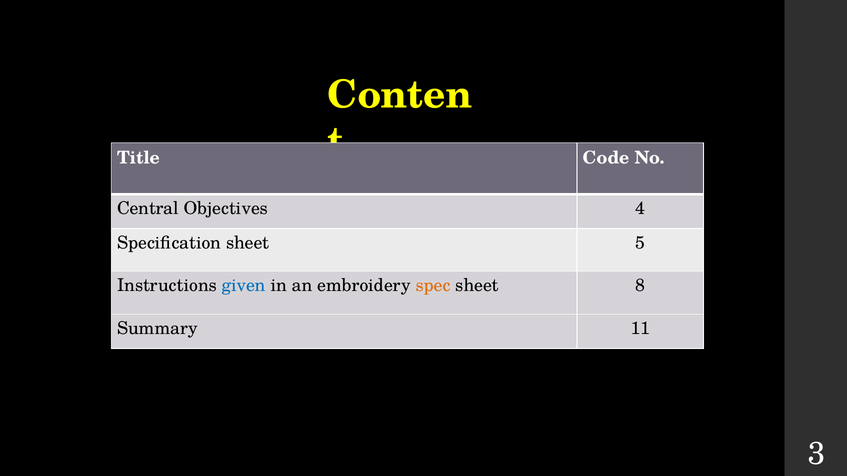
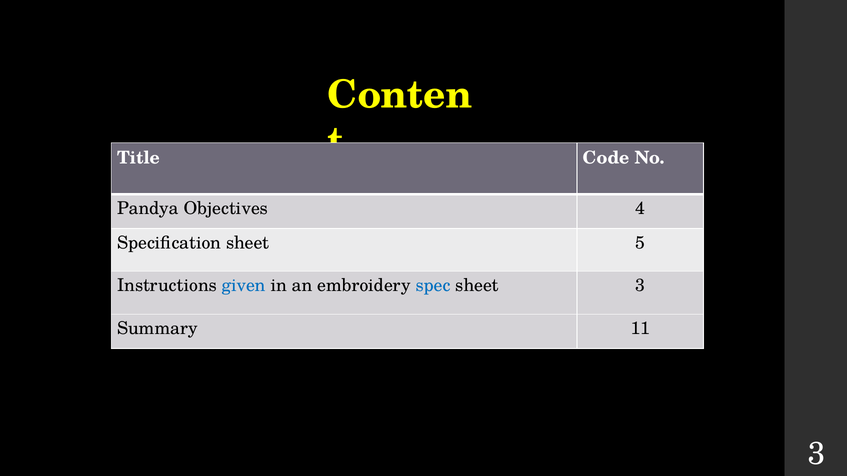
Central: Central -> Pandya (148, 209)
spec colour: orange -> blue (433, 286)
sheet 8: 8 -> 3 (640, 286)
